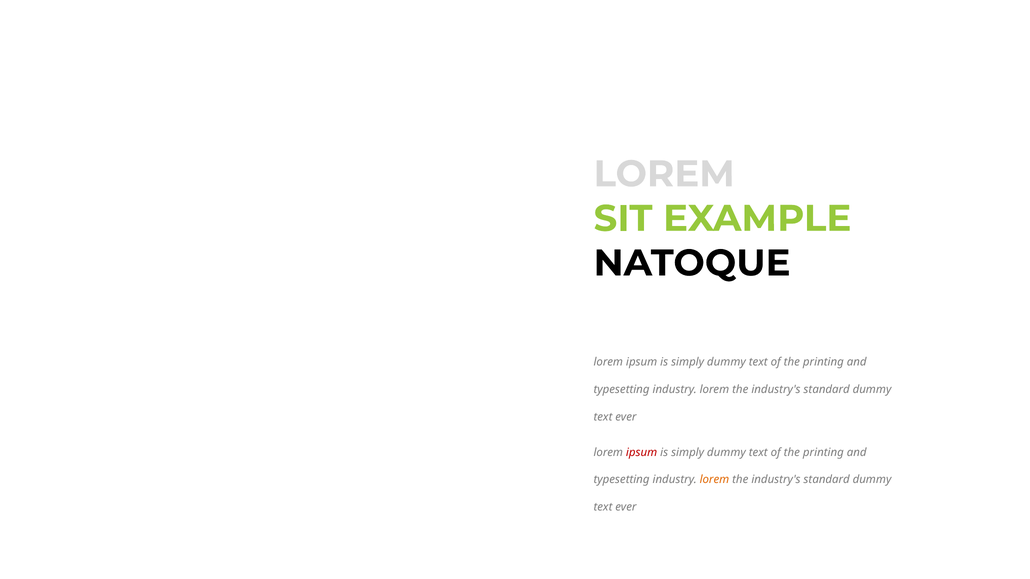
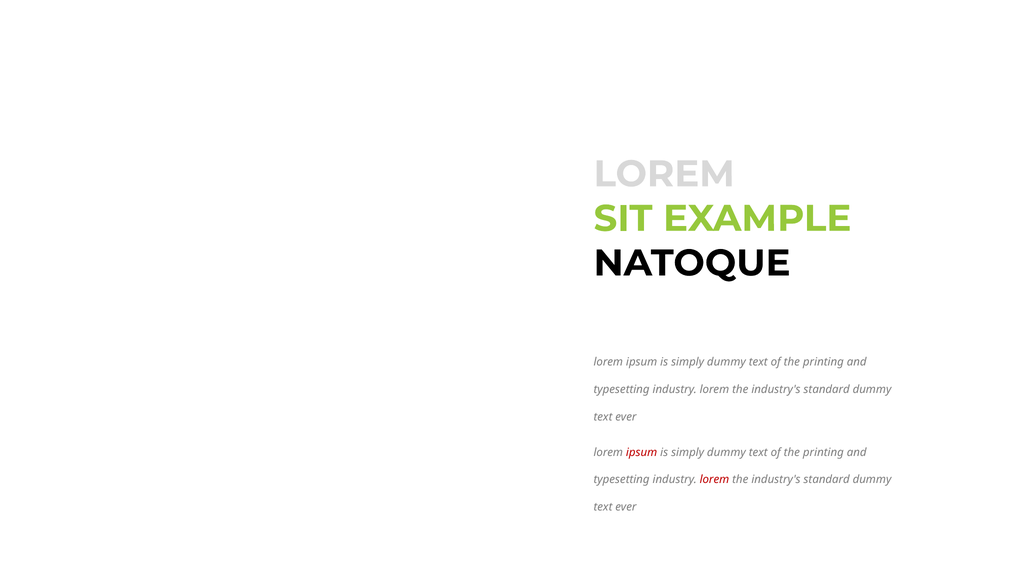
lorem colour: orange -> red (714, 480)
